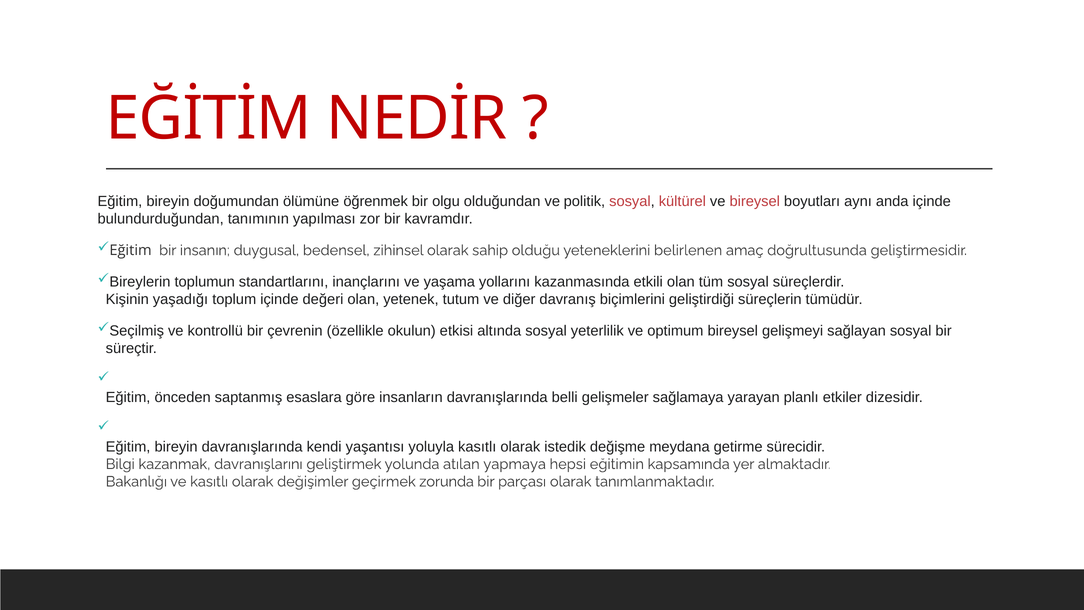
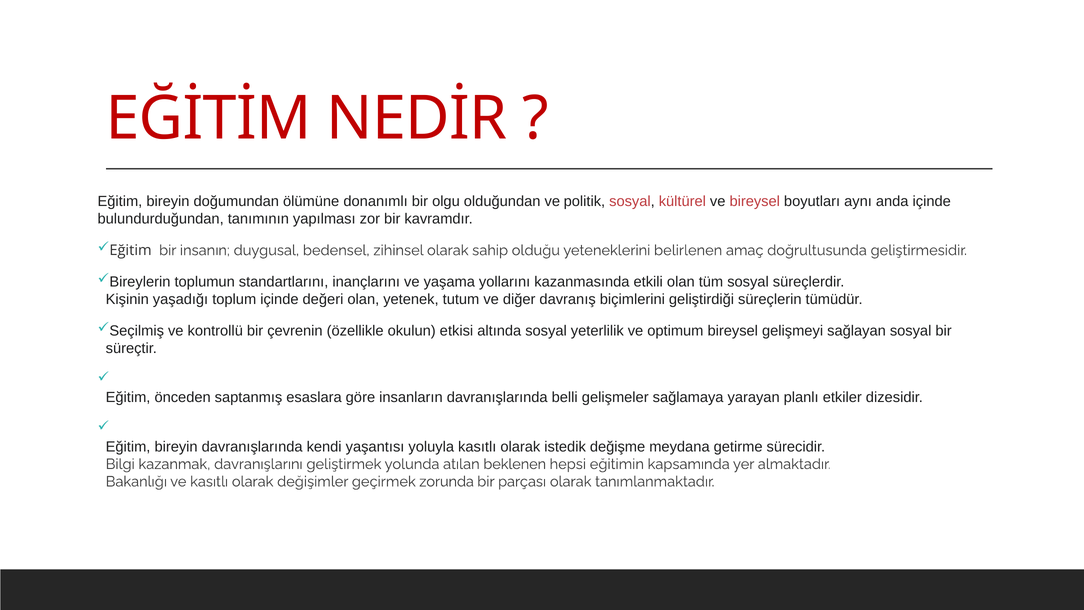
öğrenmek: öğrenmek -> donanımlı (376, 201)
yapmaya: yapmaya -> beklenen (515, 464)
